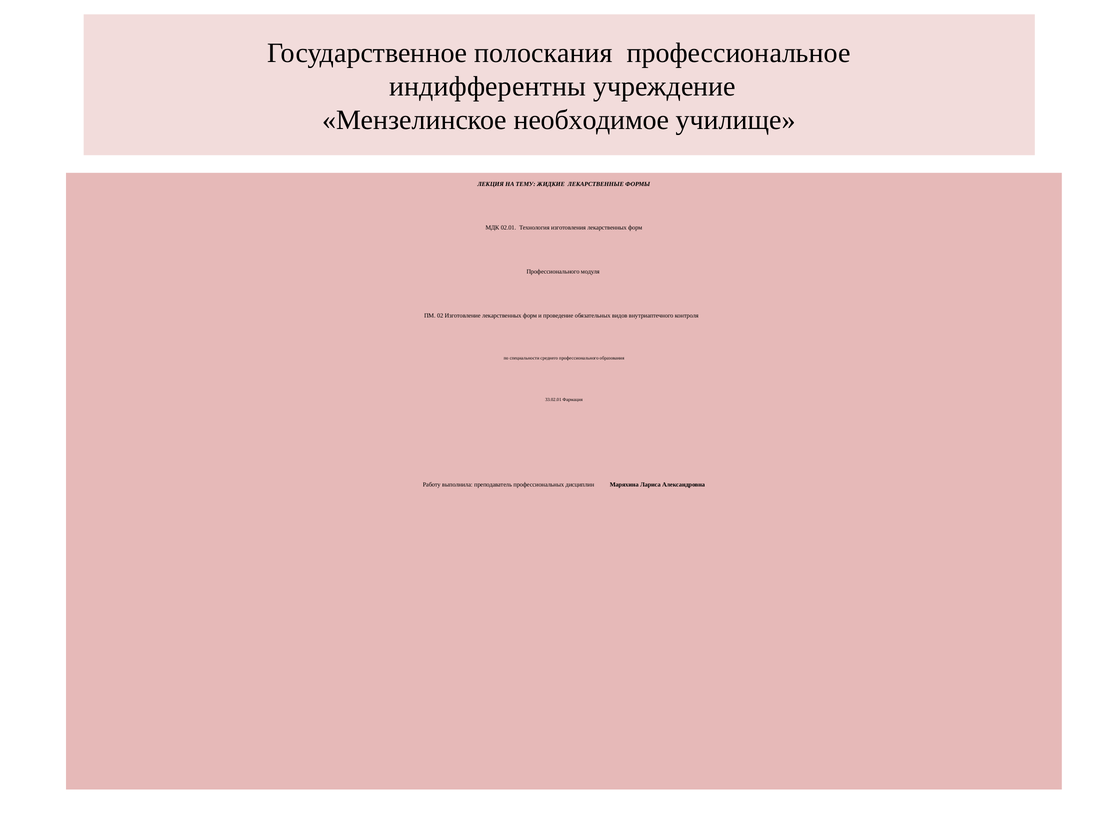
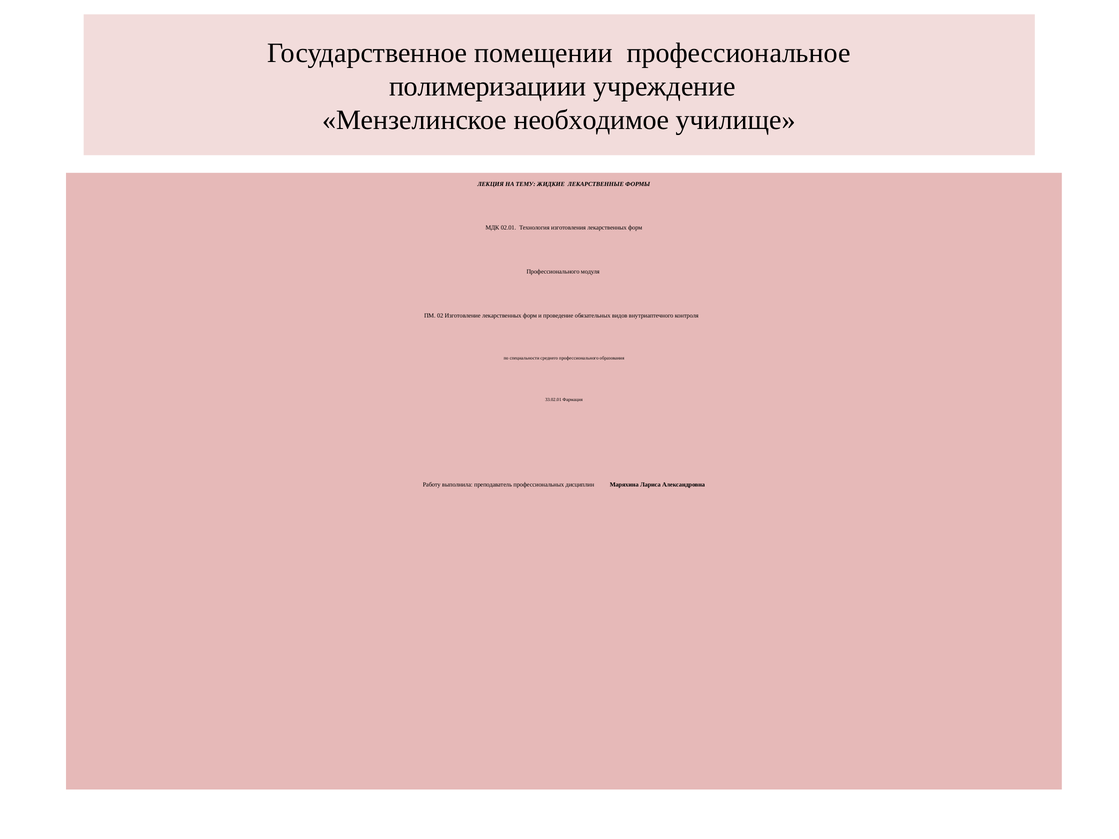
полоскания: полоскания -> помещении (543, 53)
индифферентны: индифферентны -> полимеризациии (488, 87)
